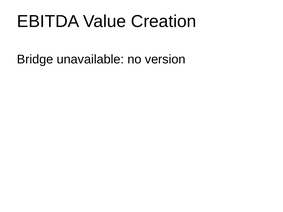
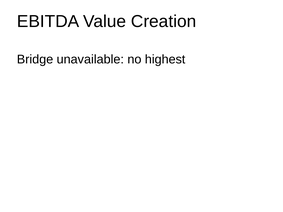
version: version -> highest (165, 59)
